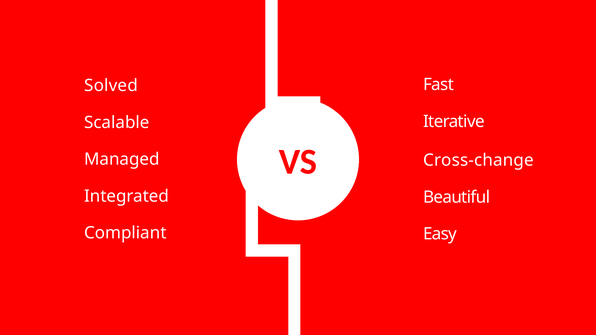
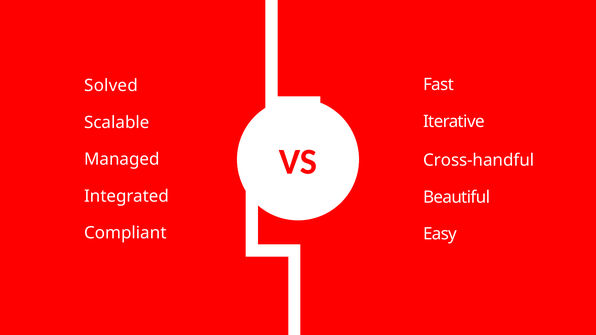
Cross-change: Cross-change -> Cross-handful (479, 160)
